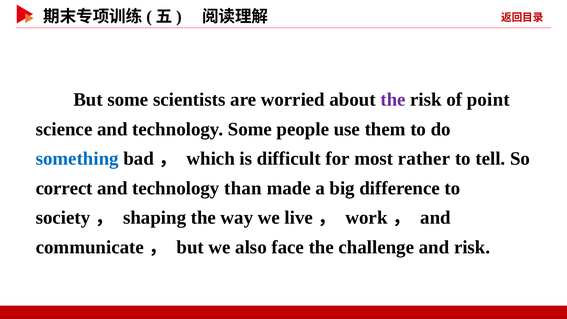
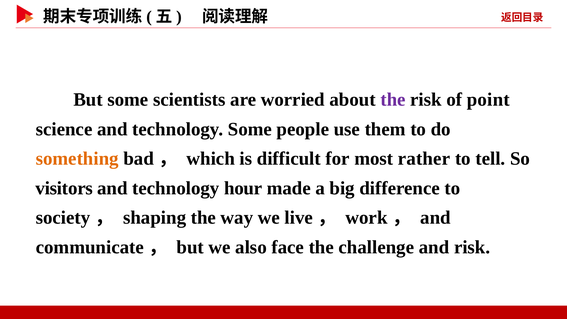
something colour: blue -> orange (77, 159)
correct: correct -> visitors (64, 188)
than: than -> hour (243, 188)
